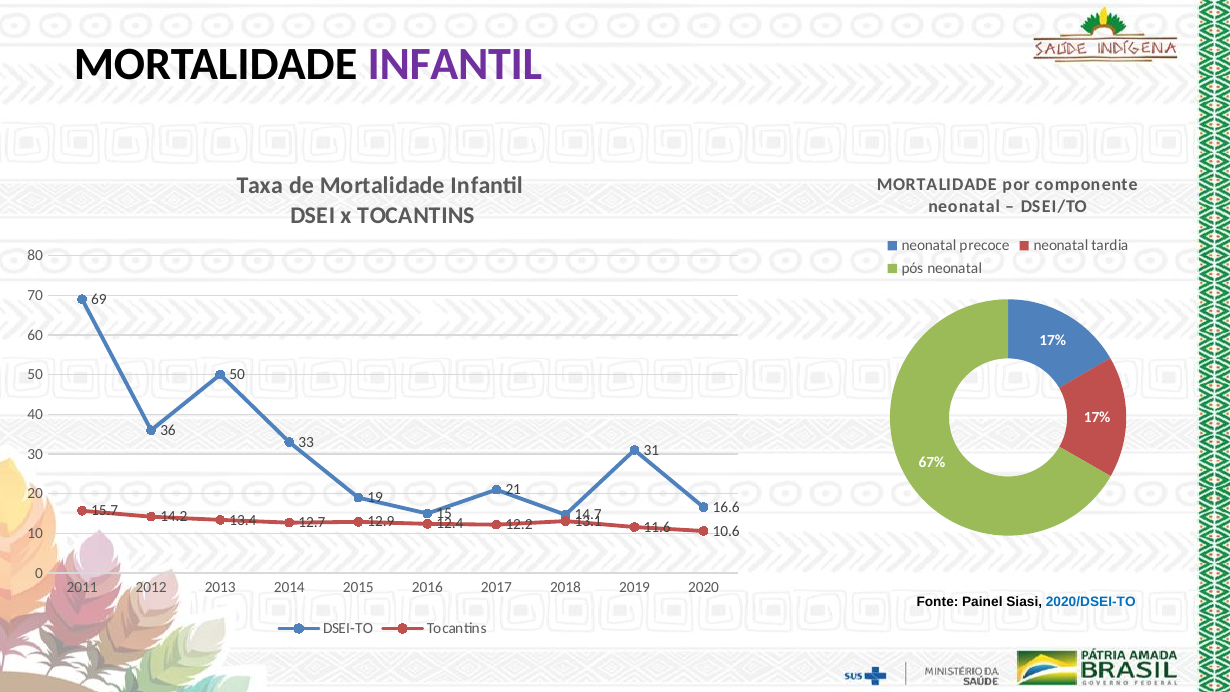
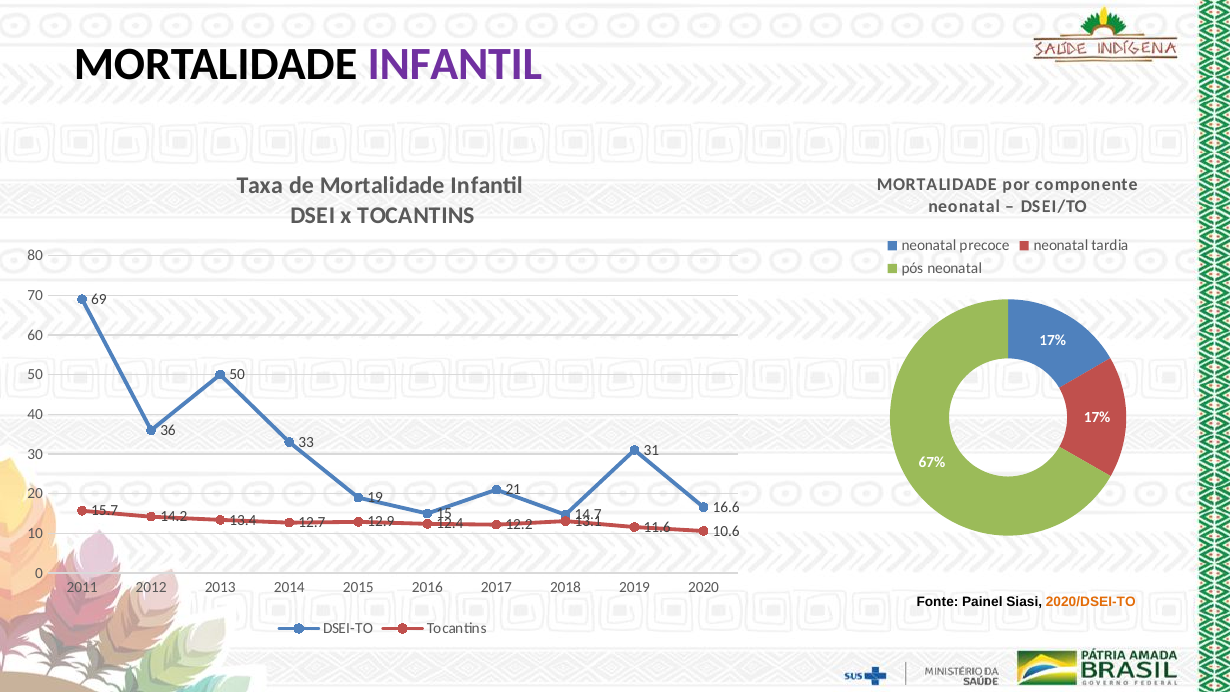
2020/DSEI-TO colour: blue -> orange (1091, 602)
